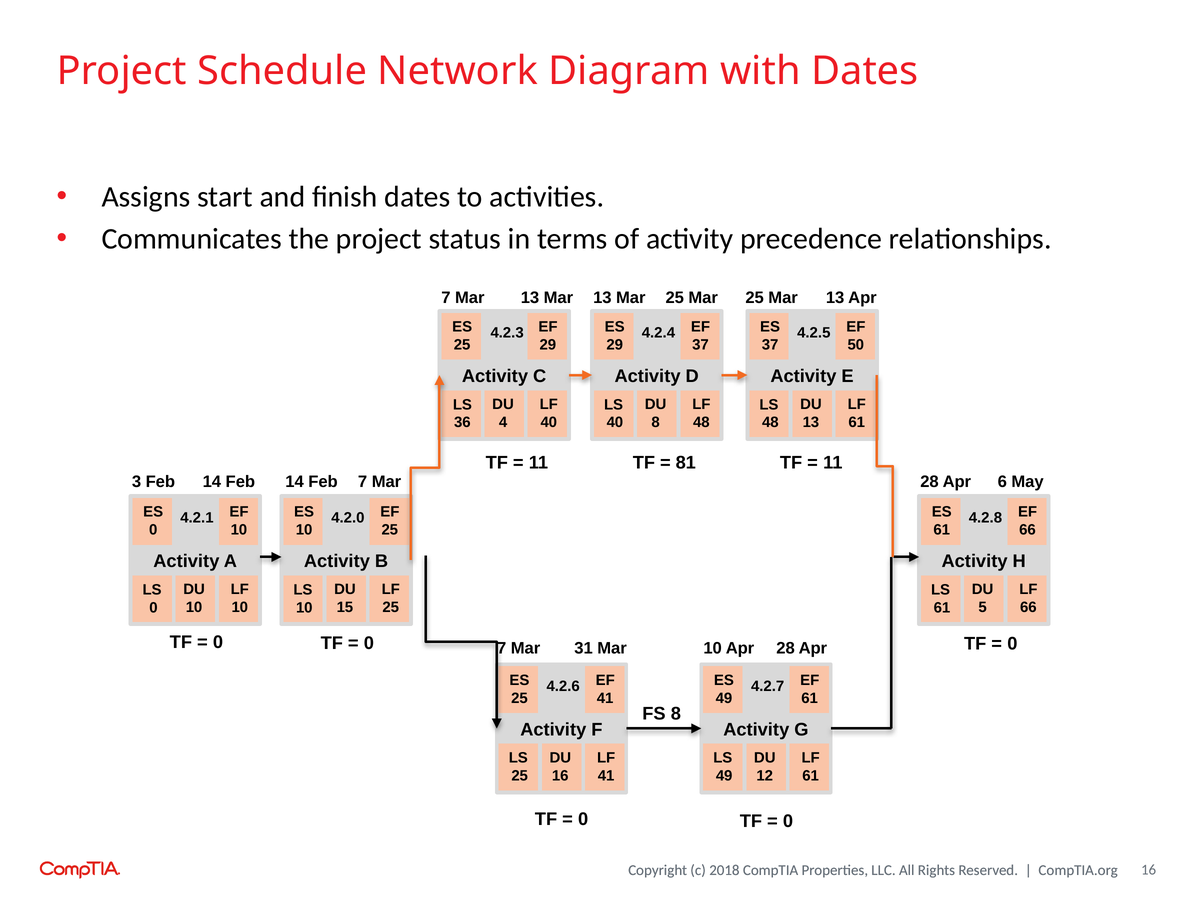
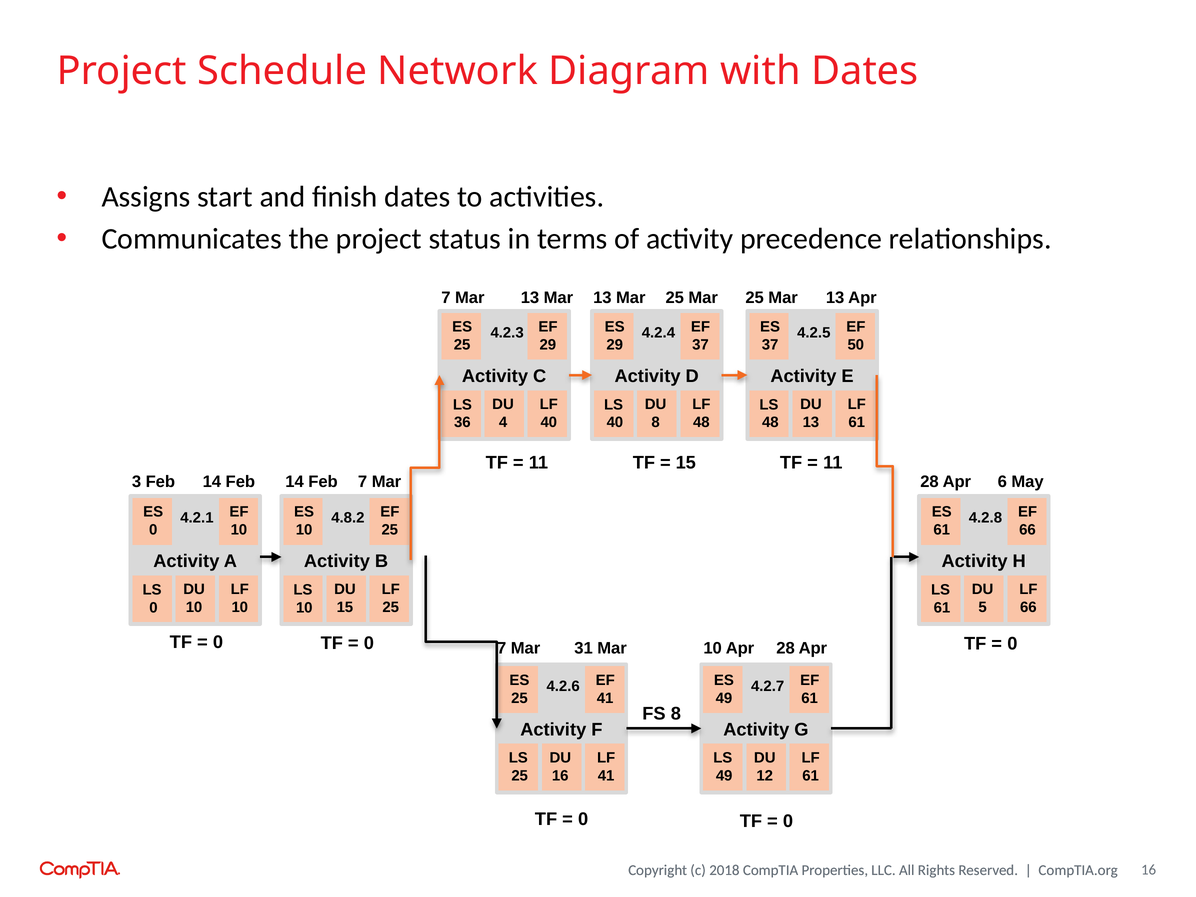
81: 81 -> 15 (686, 463)
4.2.0: 4.2.0 -> 4.8.2 (348, 518)
